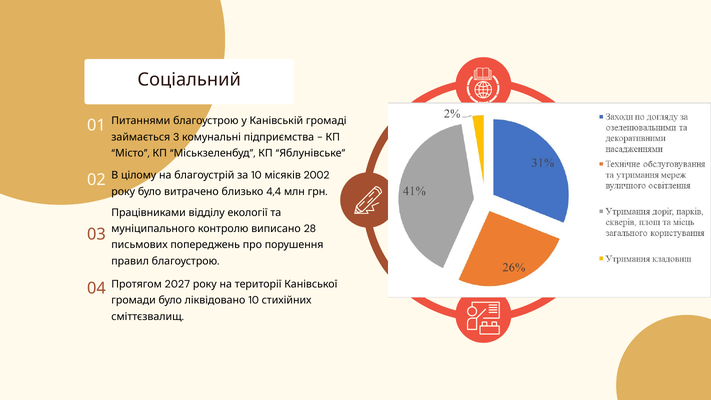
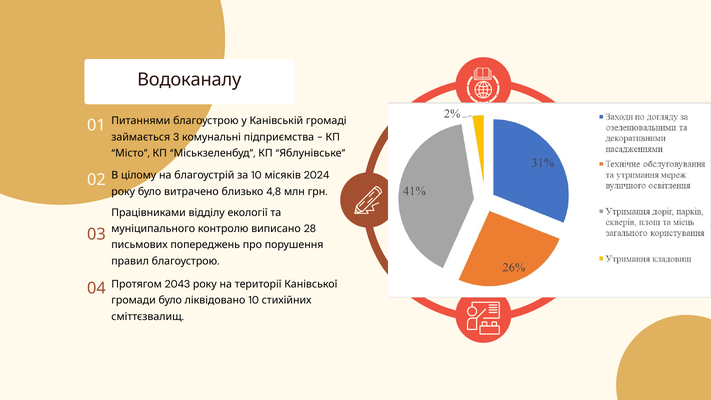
Соціальний: Соціальний -> Водоканалу (189, 80)
2002: 2002 -> 2024 (317, 175)
4,4: 4,4 -> 4,8 (274, 191)
2027: 2027 -> 2043 (177, 284)
